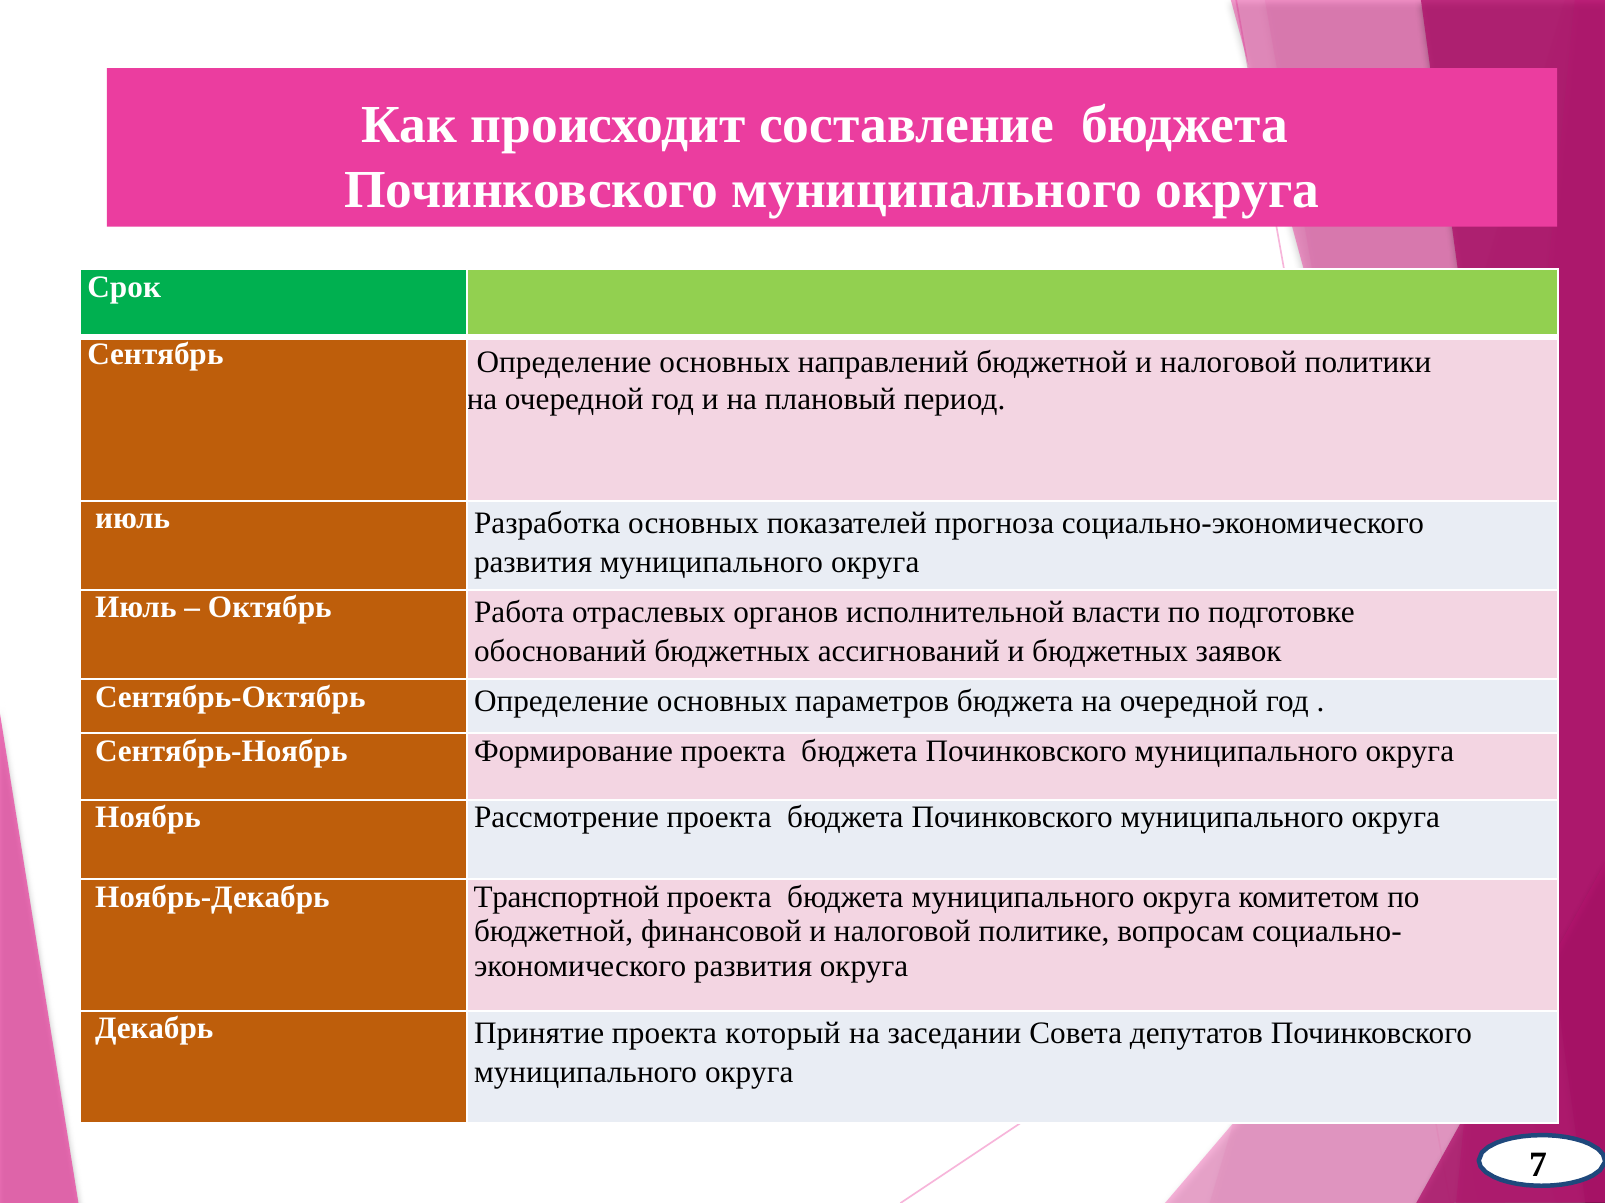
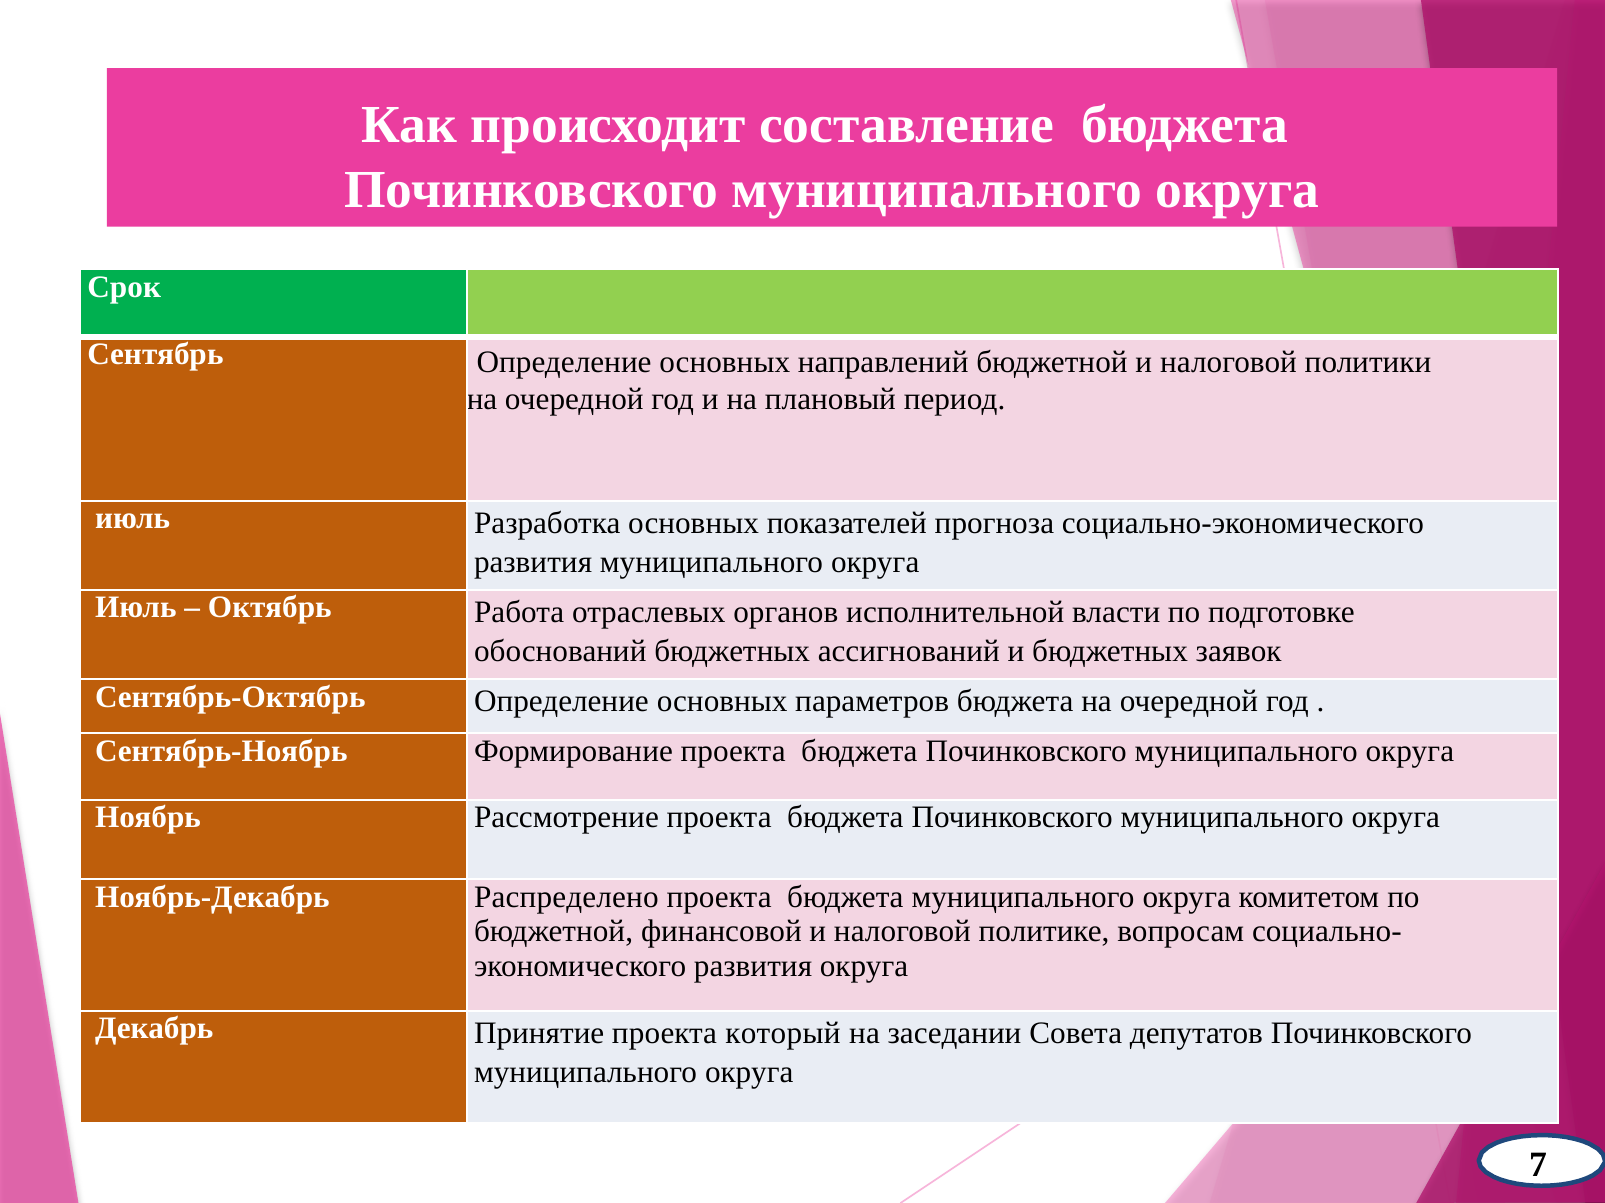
Транспортной: Транспортной -> Распределено (566, 897)
